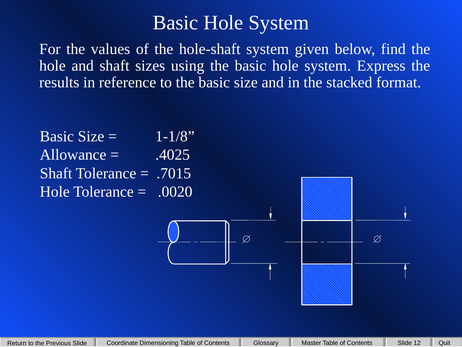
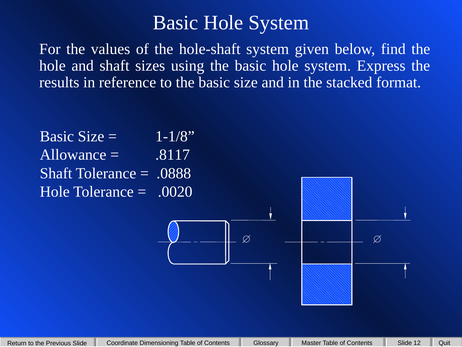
.4025: .4025 -> .8117 (173, 155)
.7015: .7015 -> .0888 (174, 173)
